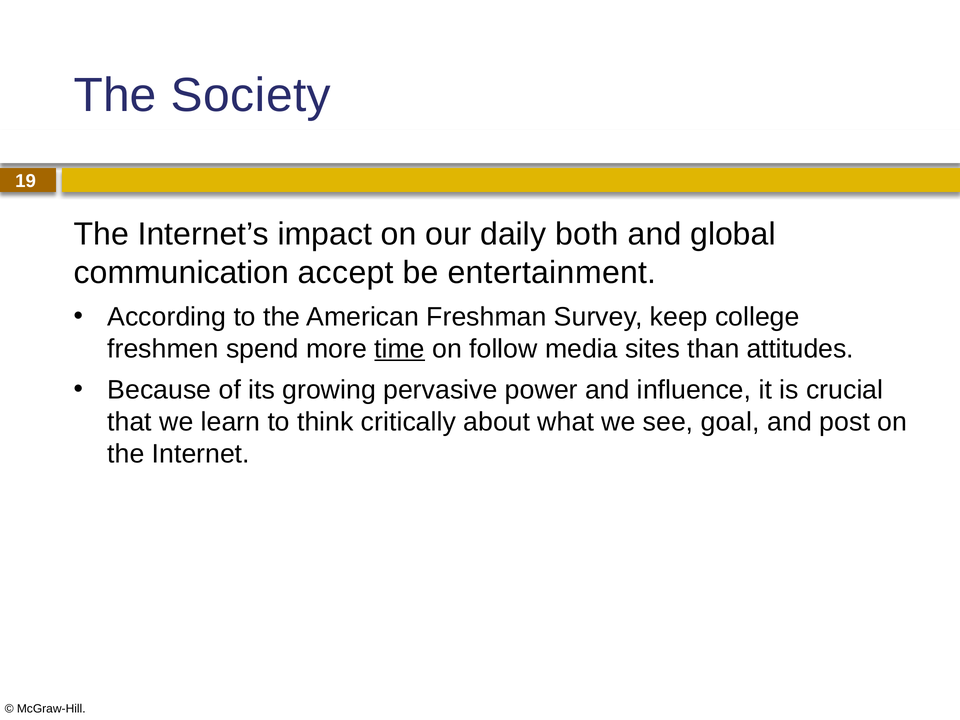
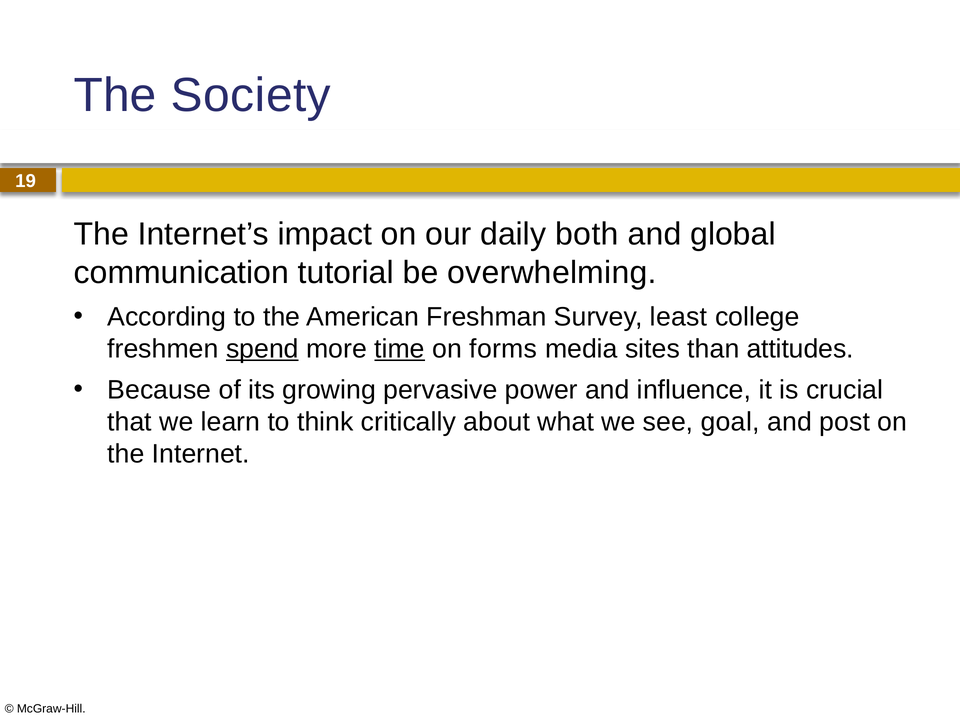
accept: accept -> tutorial (346, 273)
entertainment: entertainment -> overwhelming (552, 273)
keep: keep -> least (679, 317)
spend underline: none -> present (262, 349)
follow: follow -> forms (503, 349)
